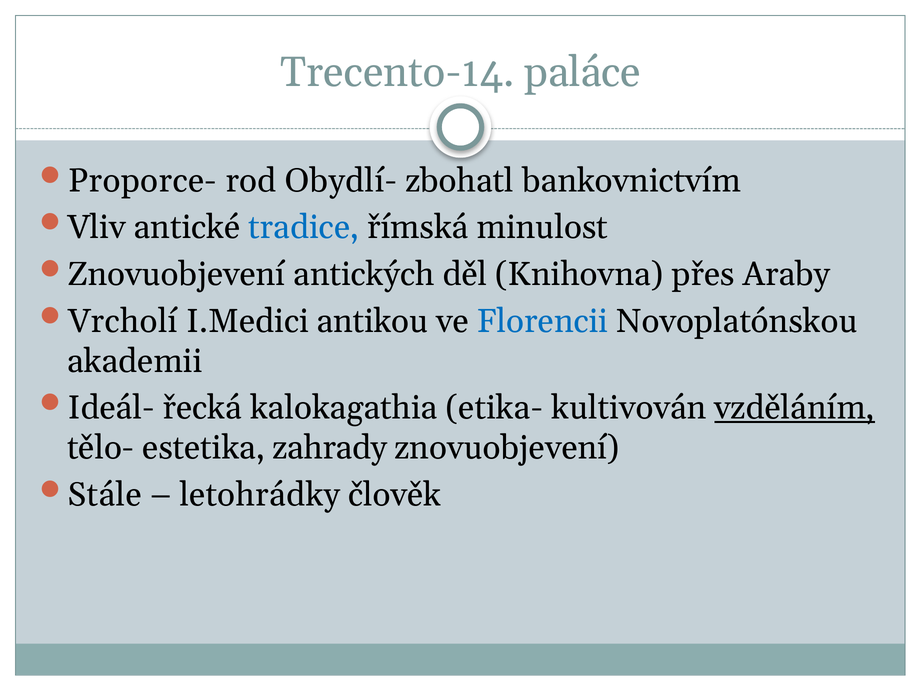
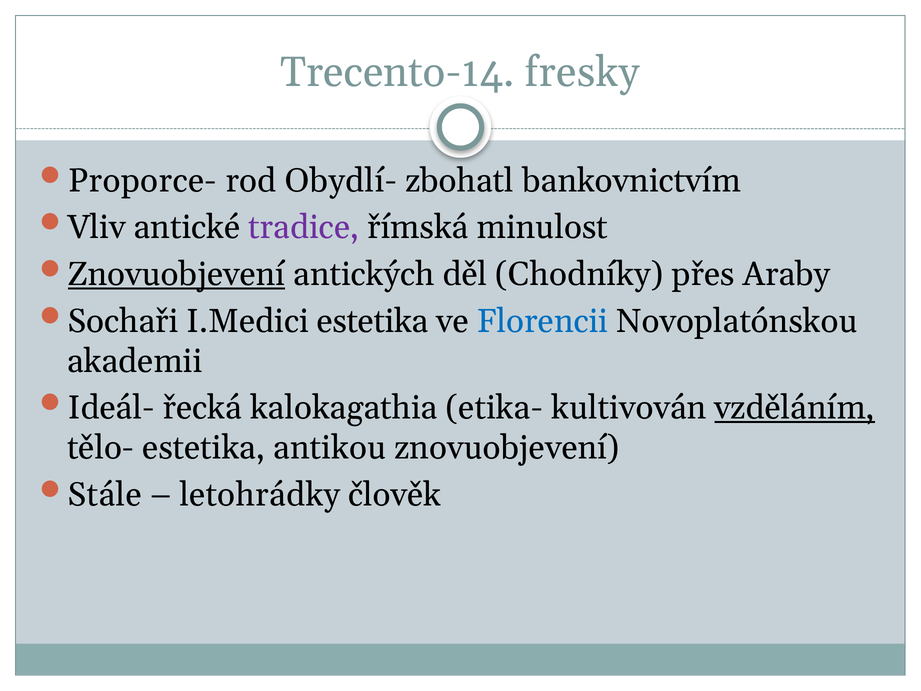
paláce: paláce -> fresky (582, 73)
tradice colour: blue -> purple (304, 227)
Znovuobjevení underline: none -> present (176, 274)
Knihovna: Knihovna -> Chodníky (579, 274)
Vrcholí: Vrcholí -> Sochaři (123, 321)
I.Medici antikou: antikou -> estetika (373, 321)
zahrady: zahrady -> antikou (330, 448)
